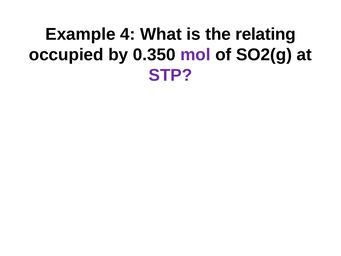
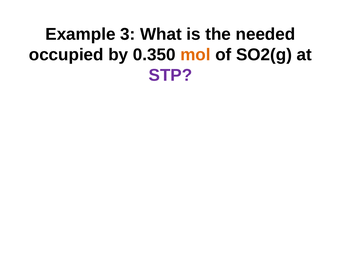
4: 4 -> 3 (128, 34)
relating: relating -> needed (265, 34)
mol colour: purple -> orange (195, 55)
